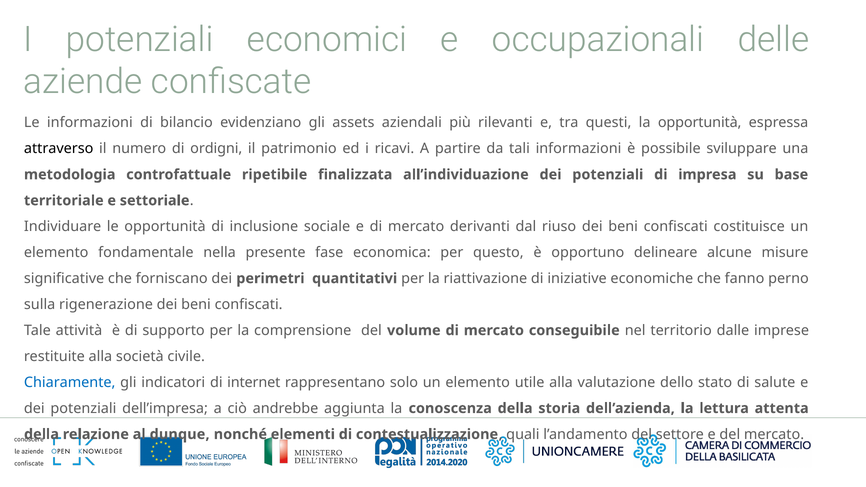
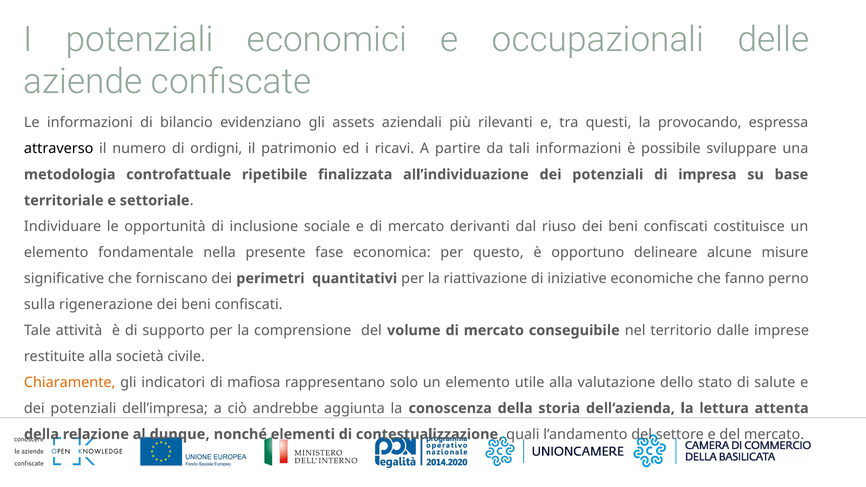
la opportunità: opportunità -> provocando (700, 123)
Chiaramente colour: blue -> orange (70, 382)
internet: internet -> mafiosa (254, 382)
